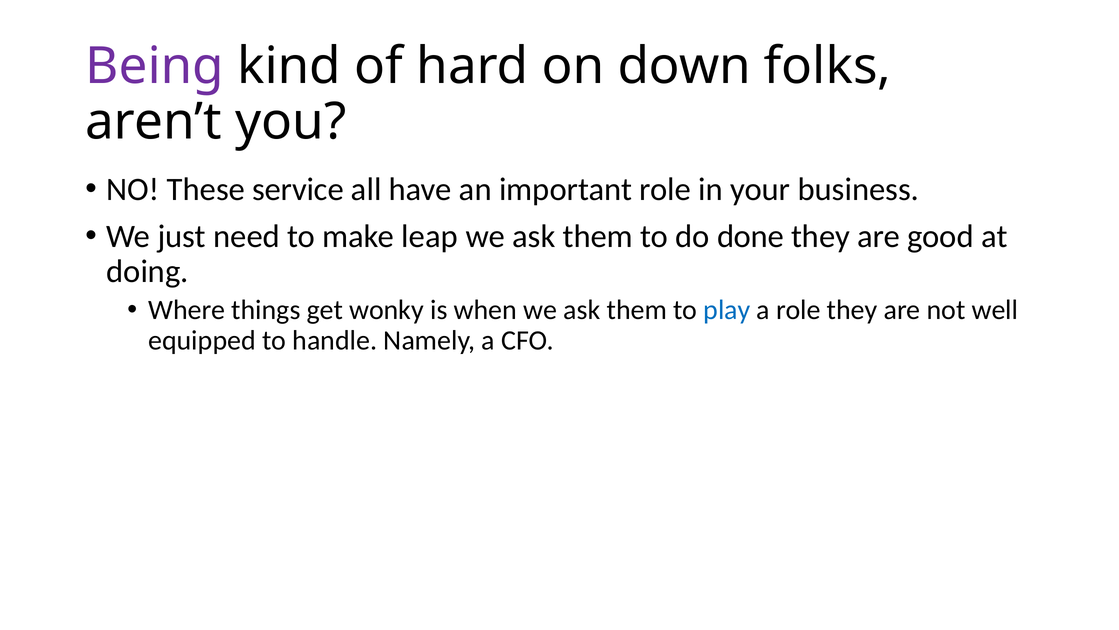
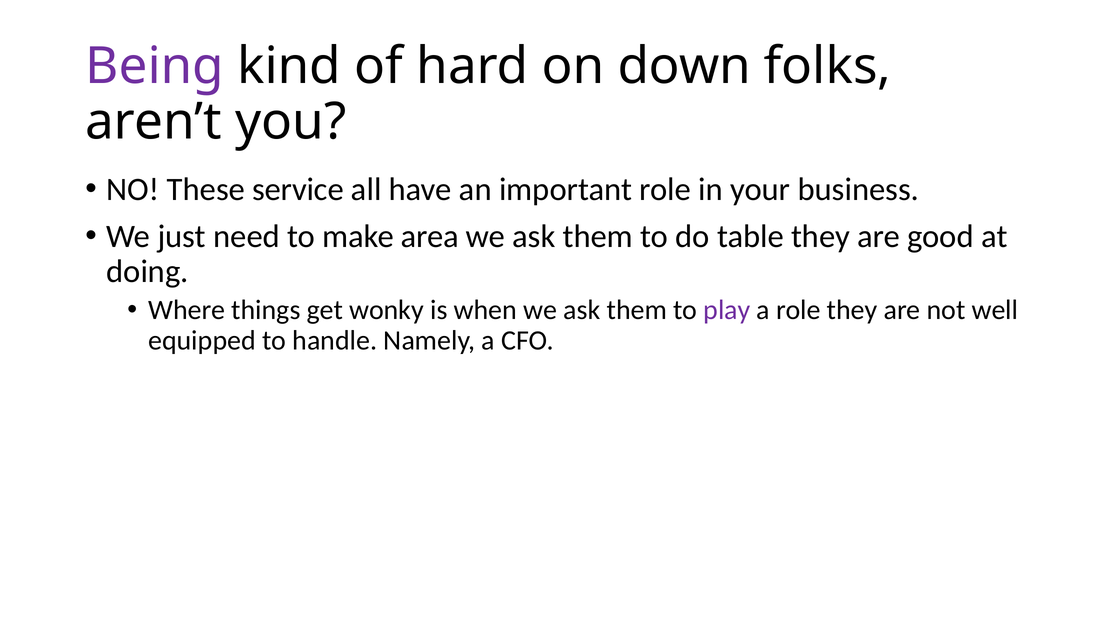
leap: leap -> area (430, 236)
done: done -> table (750, 236)
play colour: blue -> purple (727, 310)
